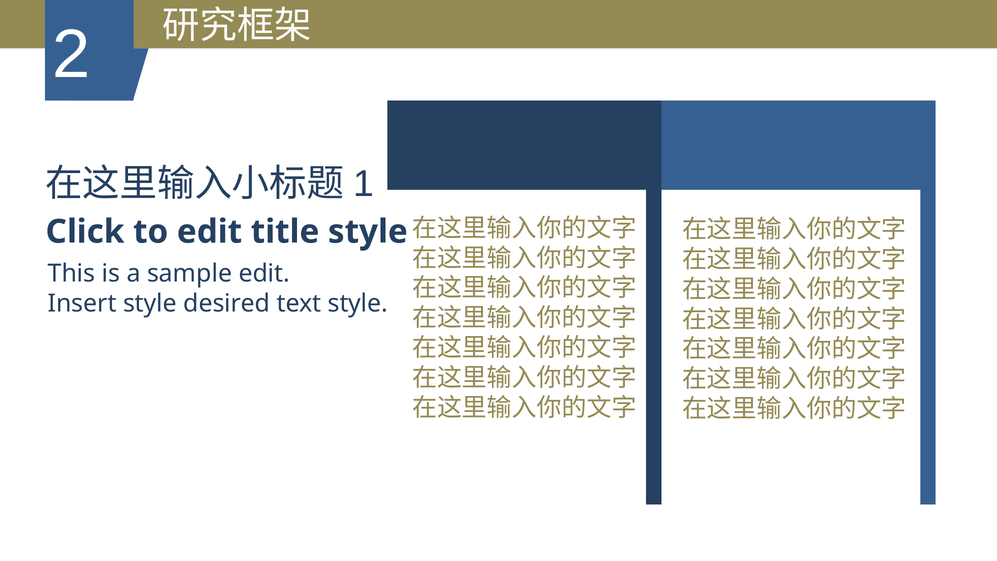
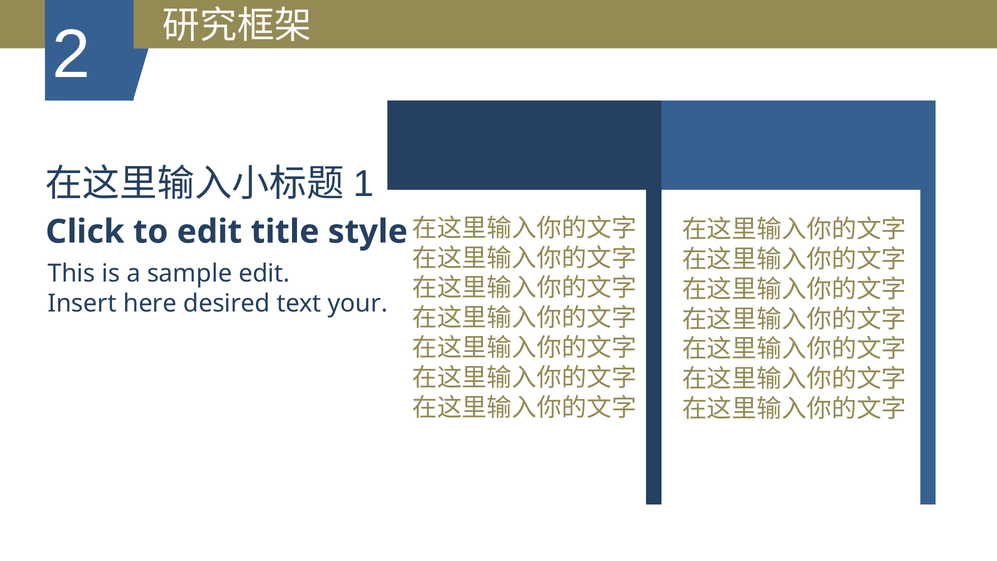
Insert style: style -> here (150, 303)
text style: style -> your (358, 303)
